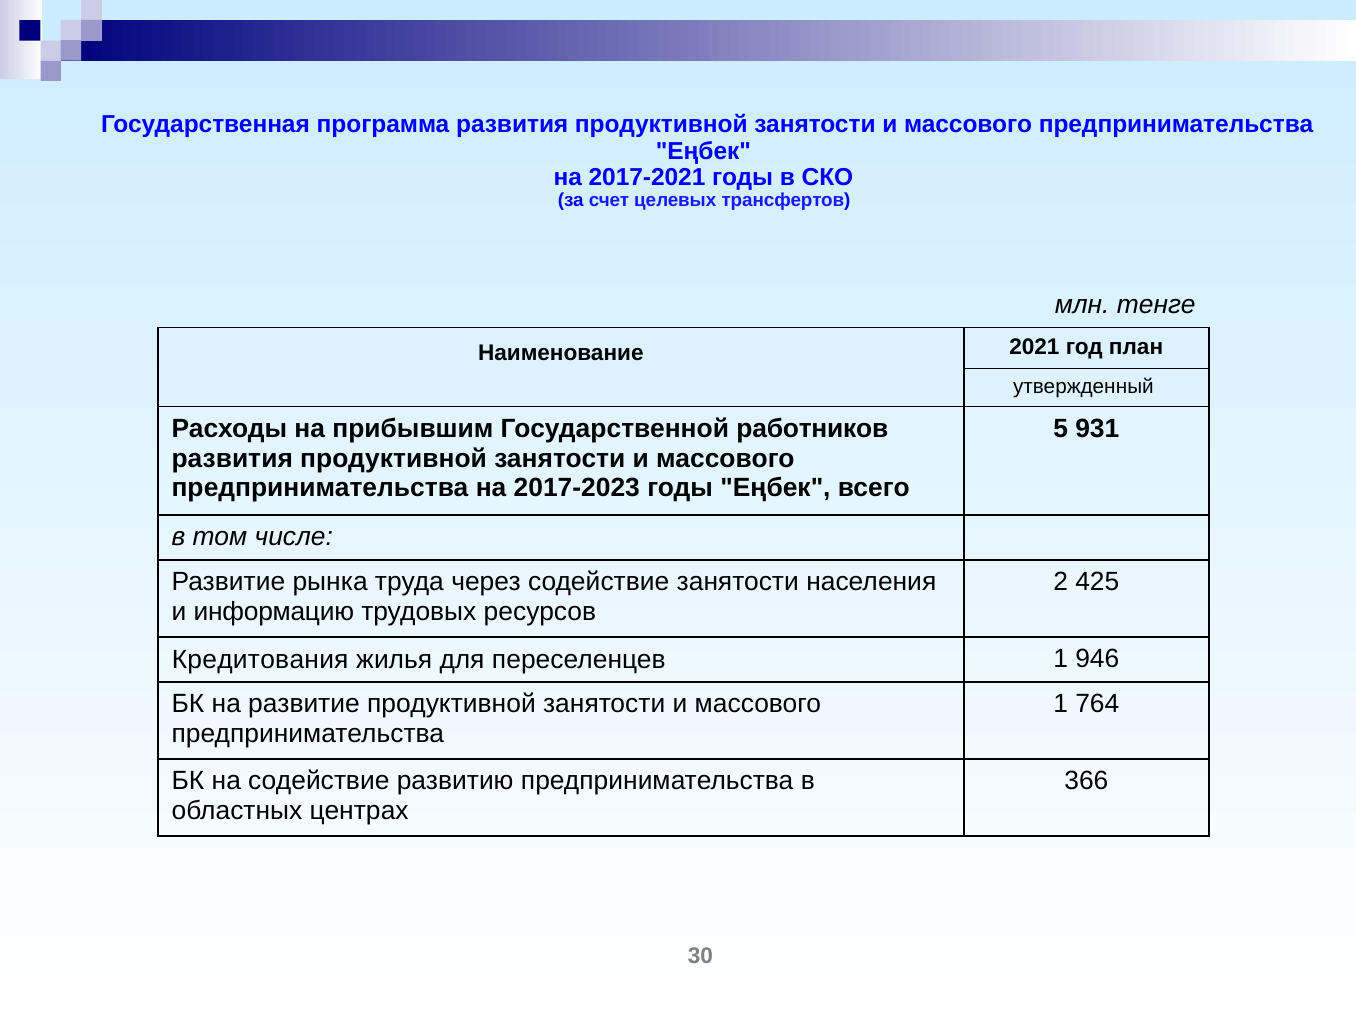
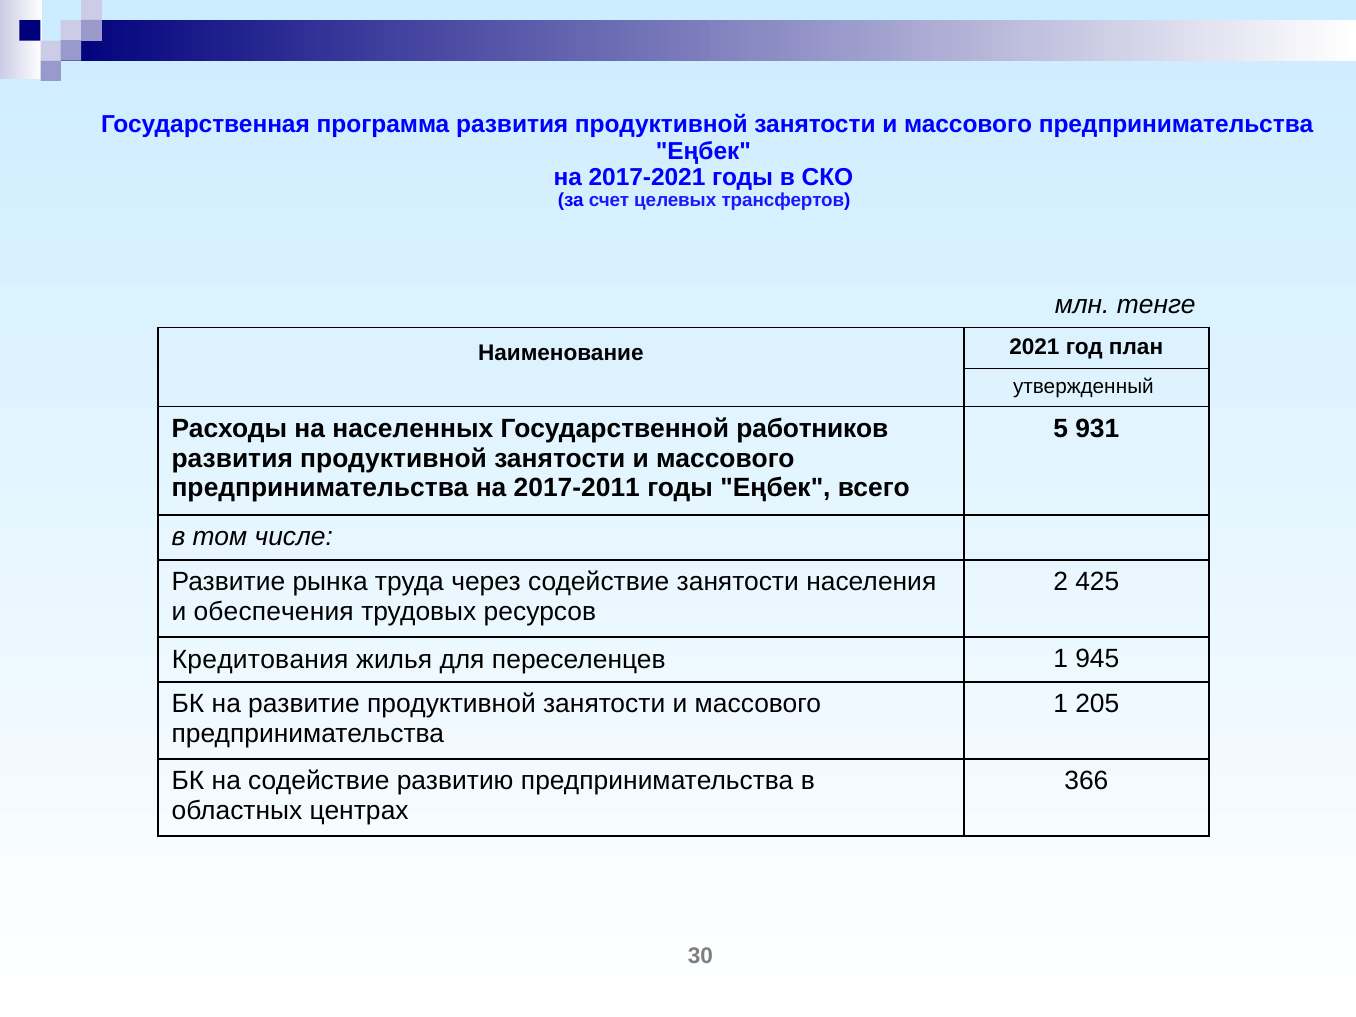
прибывшим: прибывшим -> населенных (413, 429)
2017-2023: 2017-2023 -> 2017-2011 (577, 488)
информацию: информацию -> обеспечения (274, 612)
946: 946 -> 945 (1097, 659)
764: 764 -> 205 (1097, 704)
